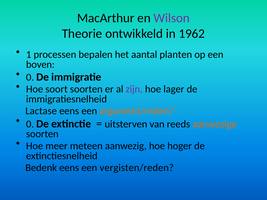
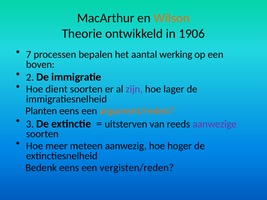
Wilson colour: purple -> orange (172, 18)
1962: 1962 -> 1906 (192, 34)
1: 1 -> 7 (29, 55)
planten: planten -> werking (176, 55)
0: 0 -> 2 (30, 77)
soort: soort -> dient (57, 89)
Lactase: Lactase -> Planten (41, 111)
0: 0 -> 3 (30, 124)
aanwezige colour: orange -> purple (215, 124)
